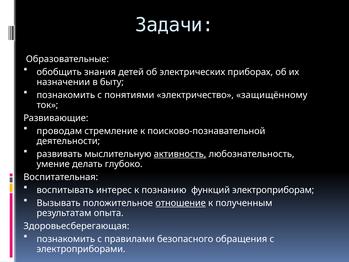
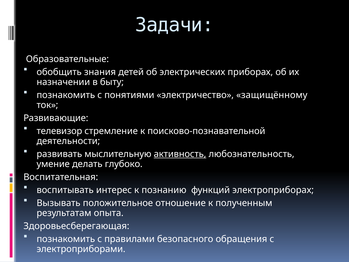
проводам: проводам -> телевизор (59, 131)
электроприборам: электроприборам -> электроприборах (273, 190)
отношение underline: present -> none (181, 203)
